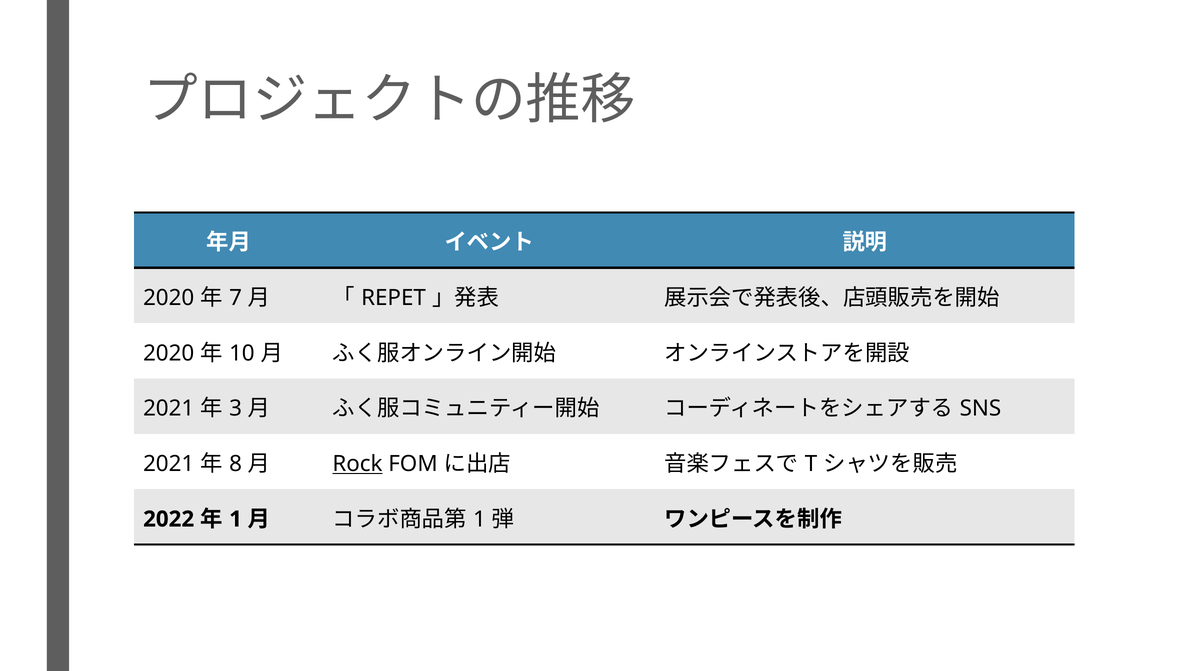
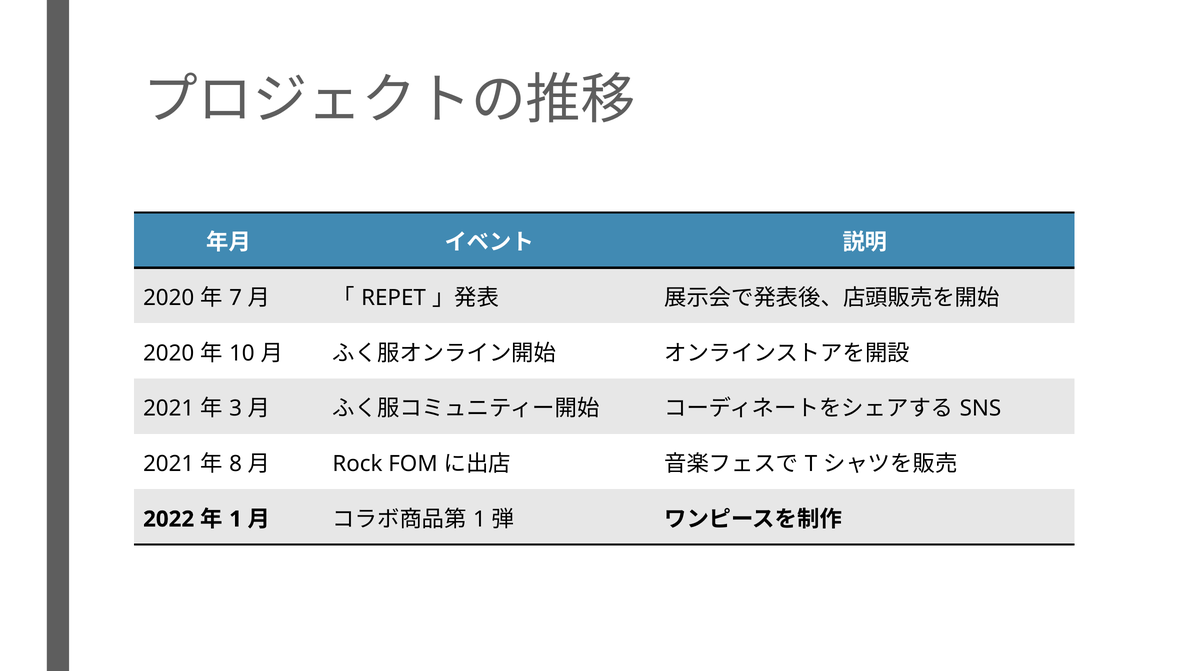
Rock underline: present -> none (357, 464)
